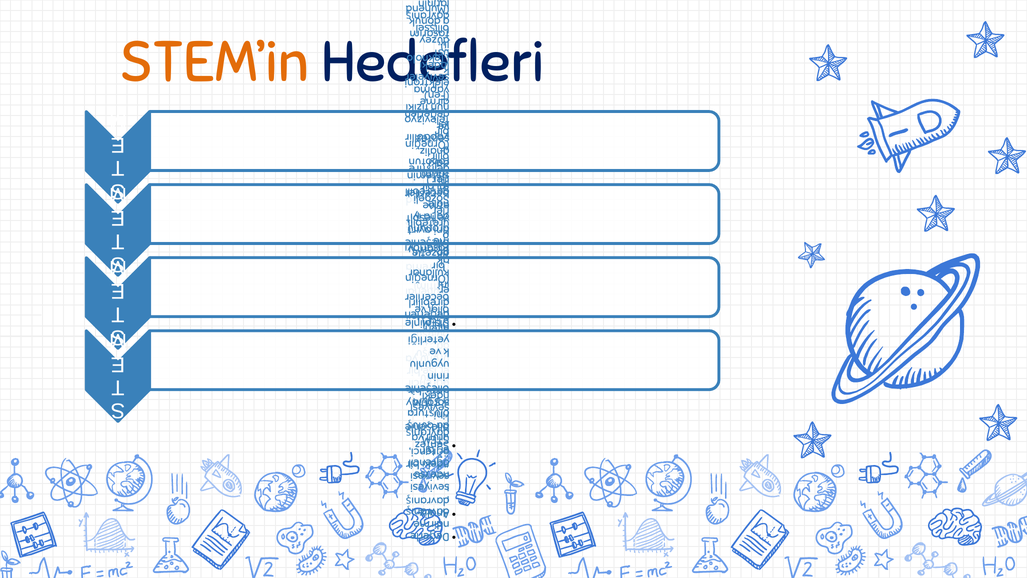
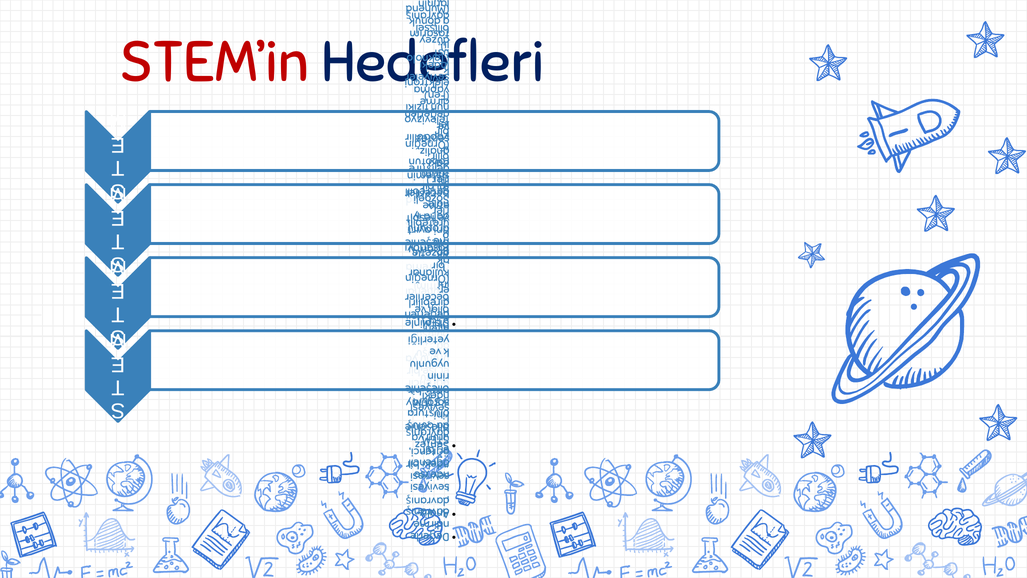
STEM’in colour: orange -> red (215, 63)
